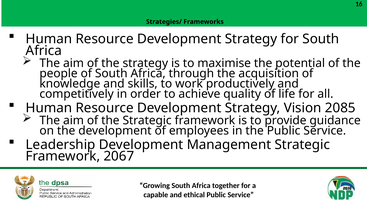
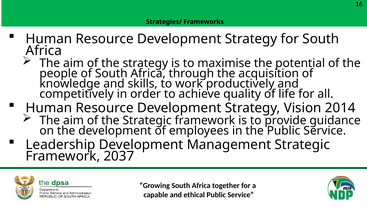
2085: 2085 -> 2014 (340, 108)
2067: 2067 -> 2037 (119, 156)
